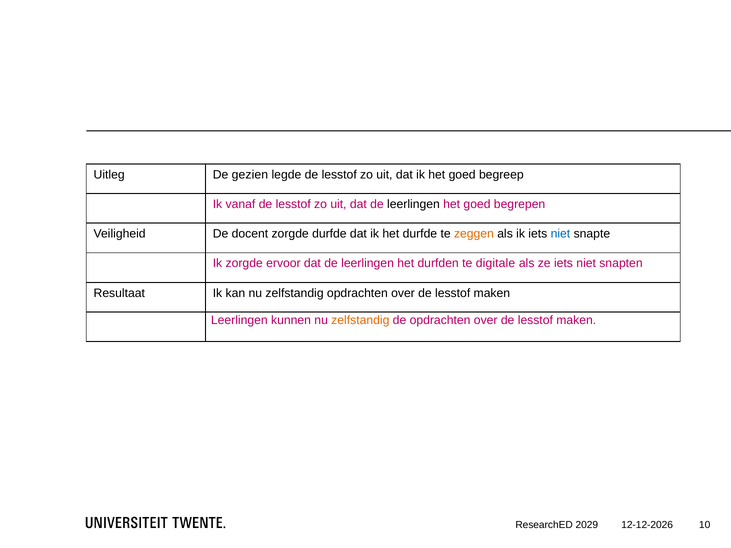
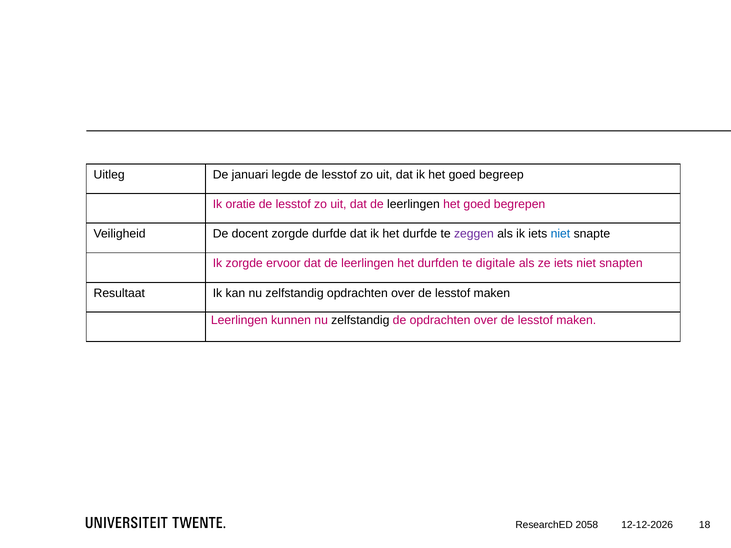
gezien: gezien -> januari (250, 175)
vanaf: vanaf -> oratie (241, 204)
zeggen colour: orange -> purple (474, 234)
zelfstandig colour: orange -> black (360, 320)
2029: 2029 -> 2058 (587, 525)
10: 10 -> 18 (705, 525)
